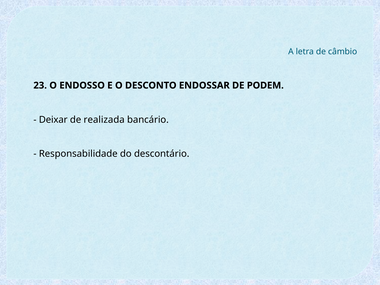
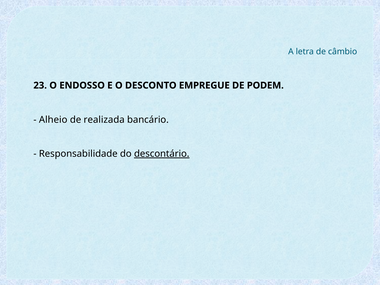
ENDOSSAR: ENDOSSAR -> EMPREGUE (204, 85)
Deixar: Deixar -> Alheio (53, 120)
descontário underline: none -> present (162, 154)
